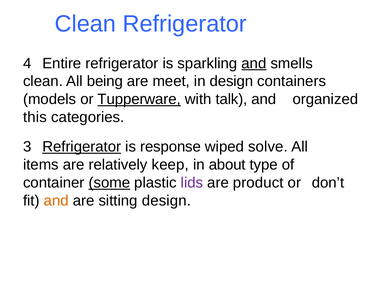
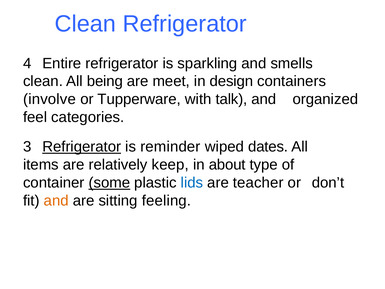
and underline: present -> none (254, 63)
models: models -> involve (50, 99)
Tupperware underline: present -> none (139, 99)
this: this -> feel (35, 117)
response: response -> reminder (170, 147)
solve: solve -> dates (268, 147)
lids colour: purple -> blue (192, 183)
product: product -> teacher (258, 183)
sitting design: design -> feeling (166, 201)
